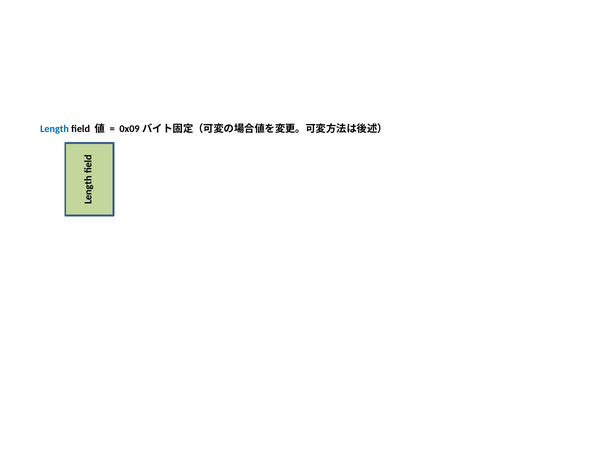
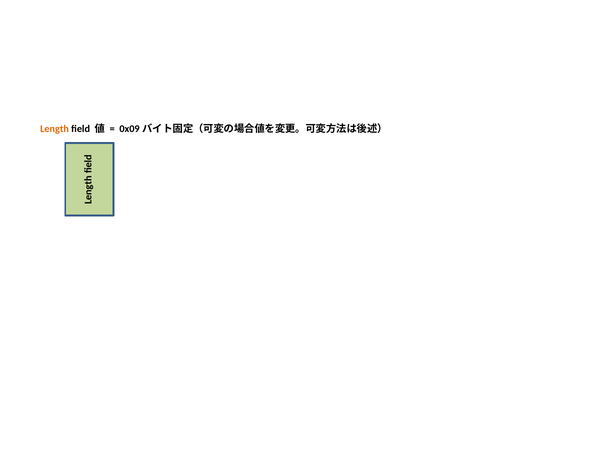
Length colour: blue -> orange (55, 129)
